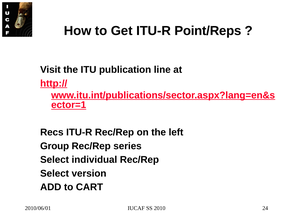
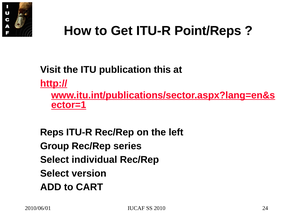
line: line -> this (162, 70)
Recs: Recs -> Reps (52, 132)
